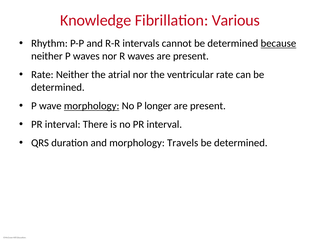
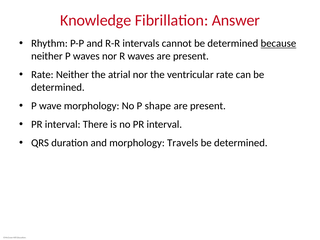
Various: Various -> Answer (236, 20)
morphology underline: present -> none (92, 106)
longer: longer -> shape (158, 106)
